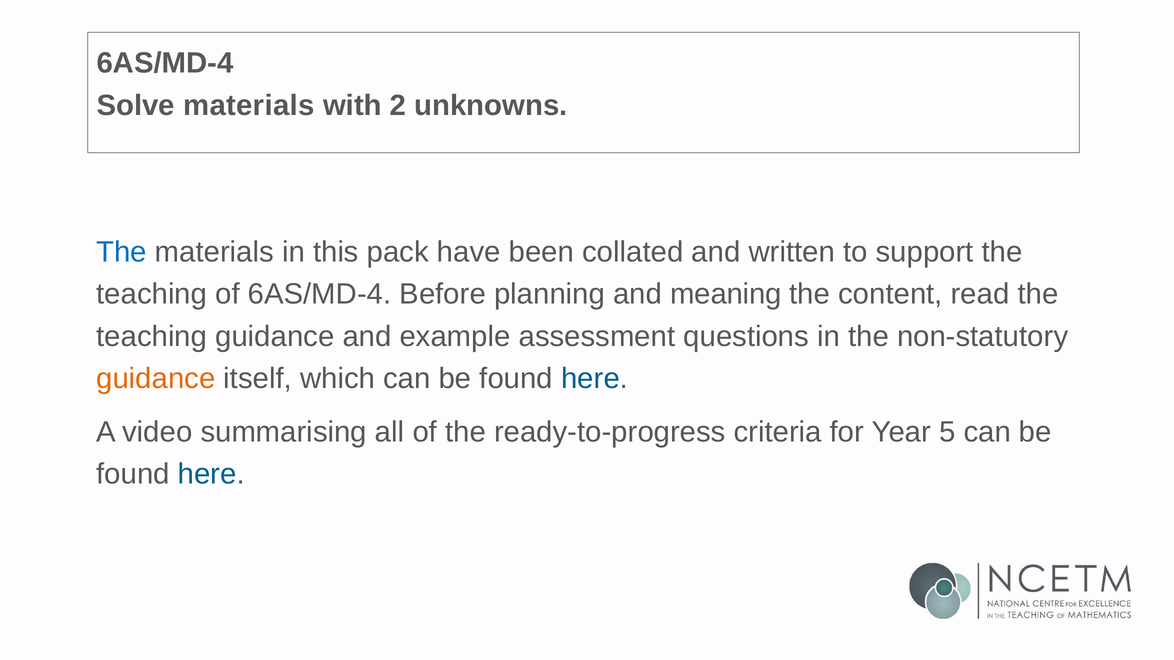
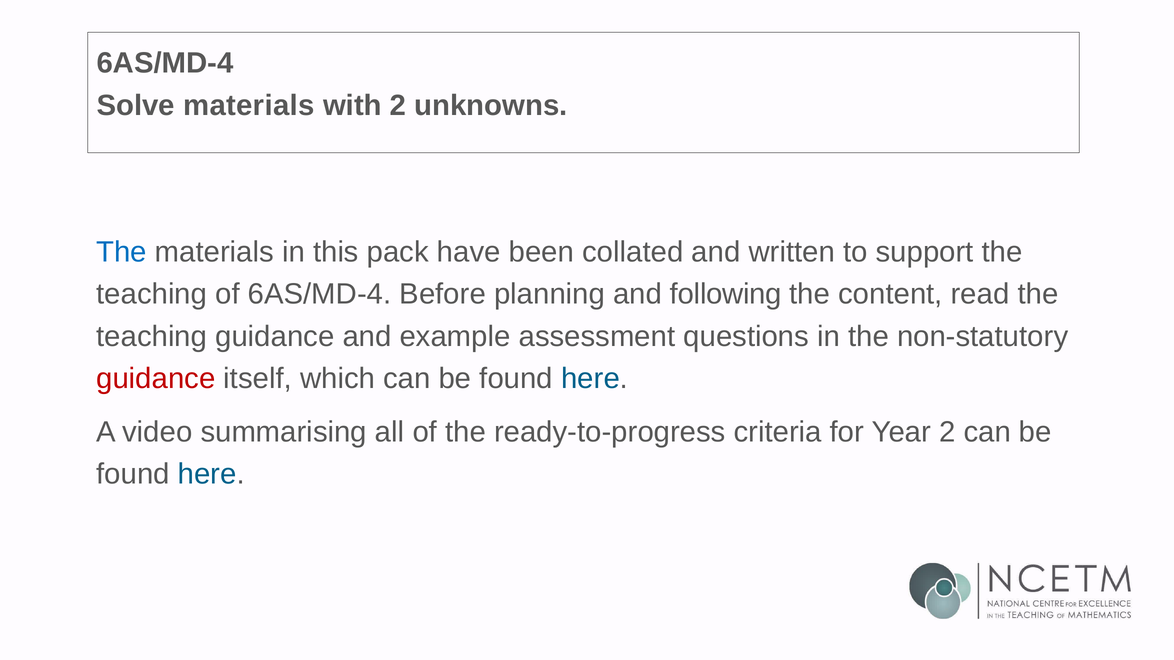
meaning: meaning -> following (726, 294)
guidance colour: orange -> red (156, 379)
Year 5: 5 -> 2 (947, 432)
